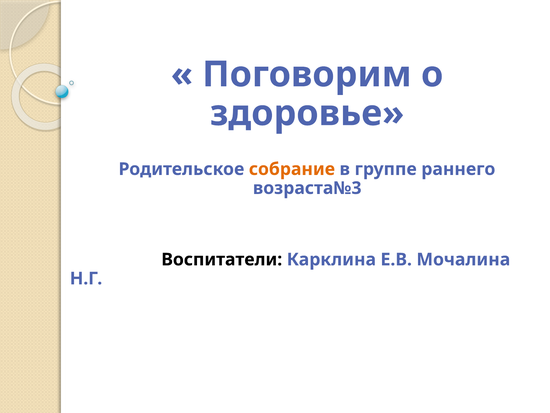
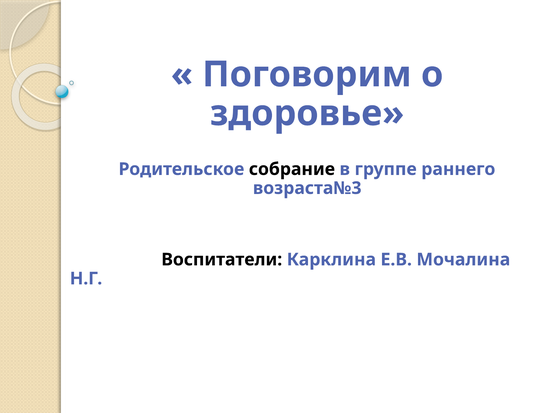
собрание colour: orange -> black (292, 169)
